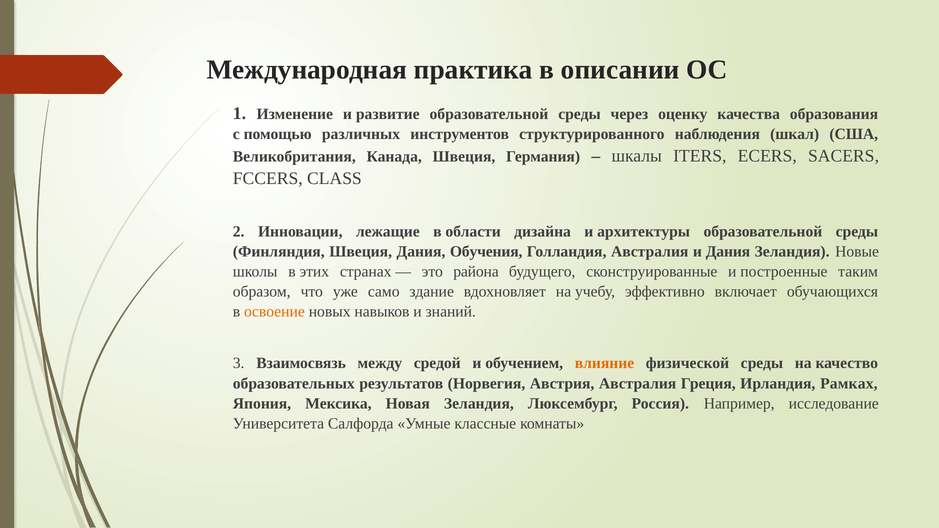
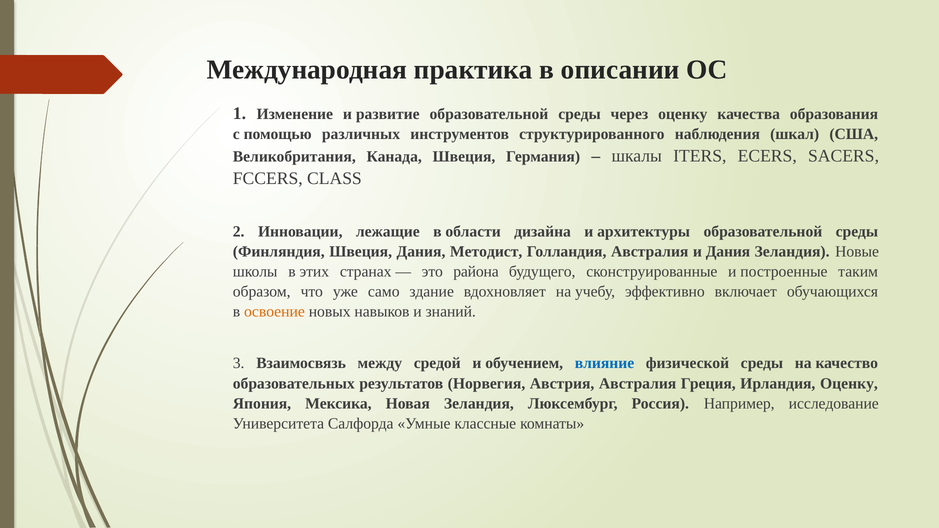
Обучения: Обучения -> Методист (486, 251)
влияние colour: orange -> blue (605, 363)
Ирландия Рамках: Рамках -> Оценку (849, 384)
